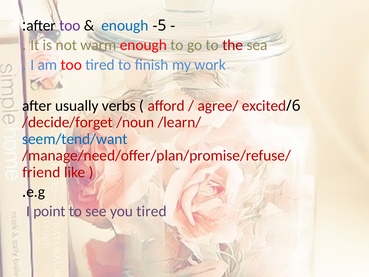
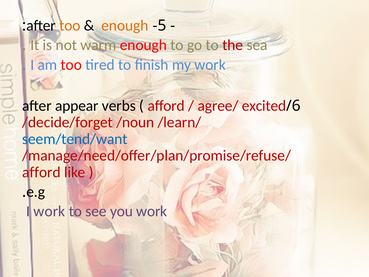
too colour: purple -> orange (70, 26)
enough colour: blue -> orange (125, 26)
usually: usually -> appear (77, 106)
friend: friend -> afford (41, 172)
I point: point -> work (49, 211)
you tired: tired -> work (152, 211)
